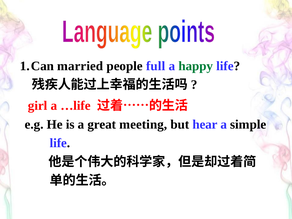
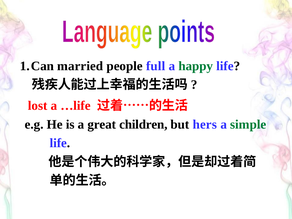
girl: girl -> lost (38, 106)
meeting: meeting -> children (143, 124)
hear: hear -> hers (205, 124)
simple colour: black -> green (248, 124)
